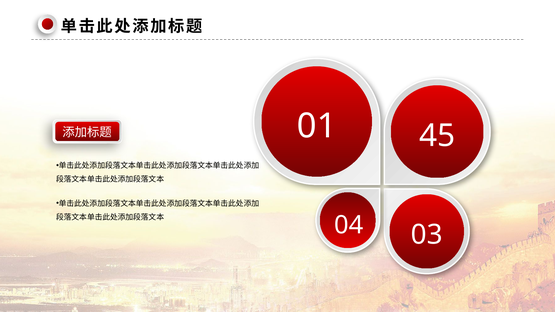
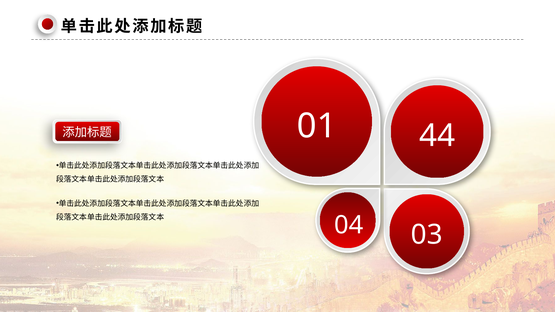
45: 45 -> 44 (437, 136)
